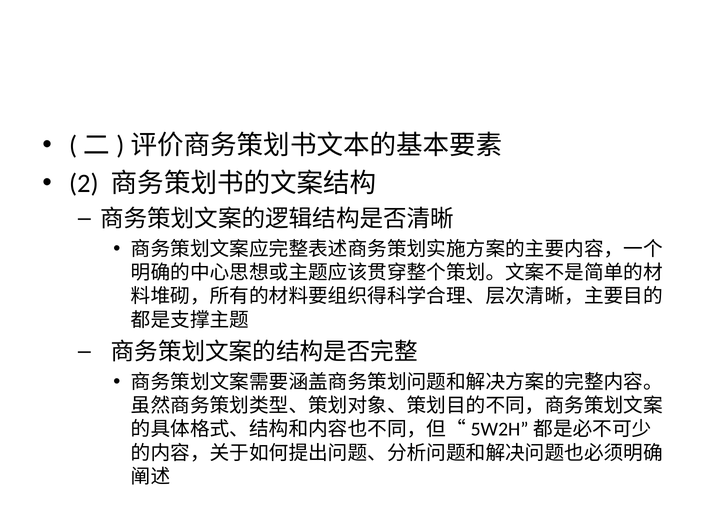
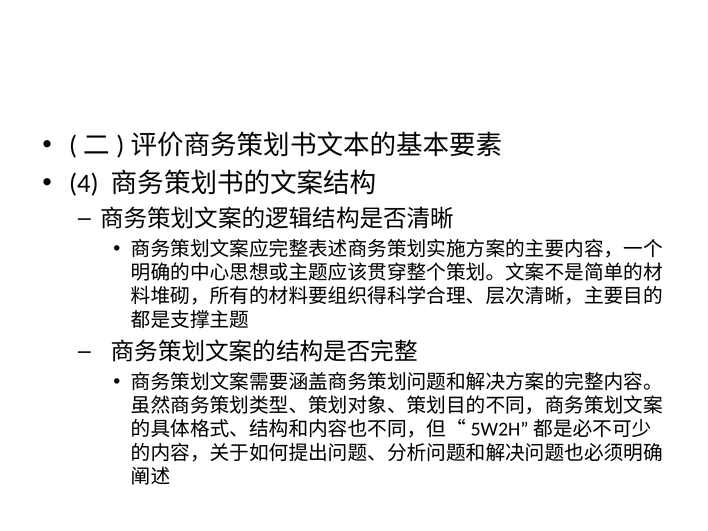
2: 2 -> 4 (84, 183)
